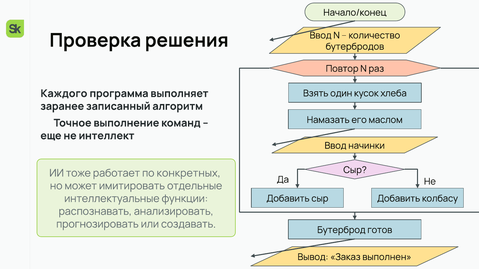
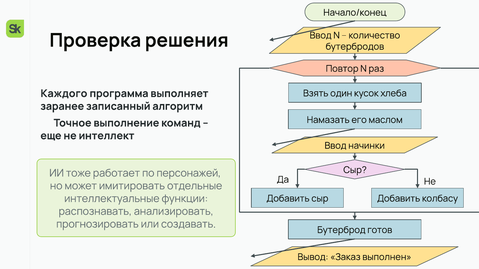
конкретных: конкретных -> персонажей (189, 173)
